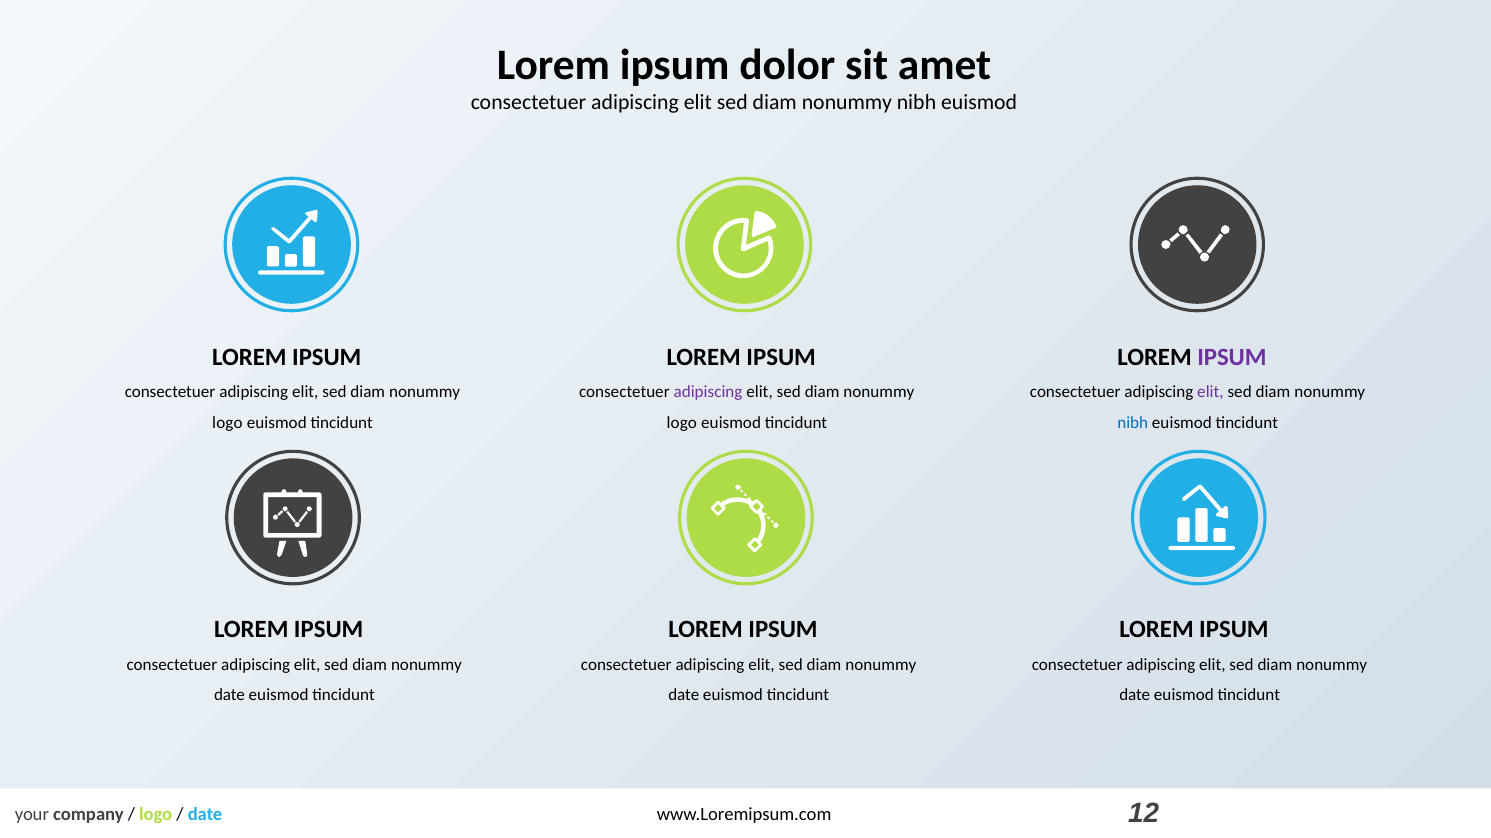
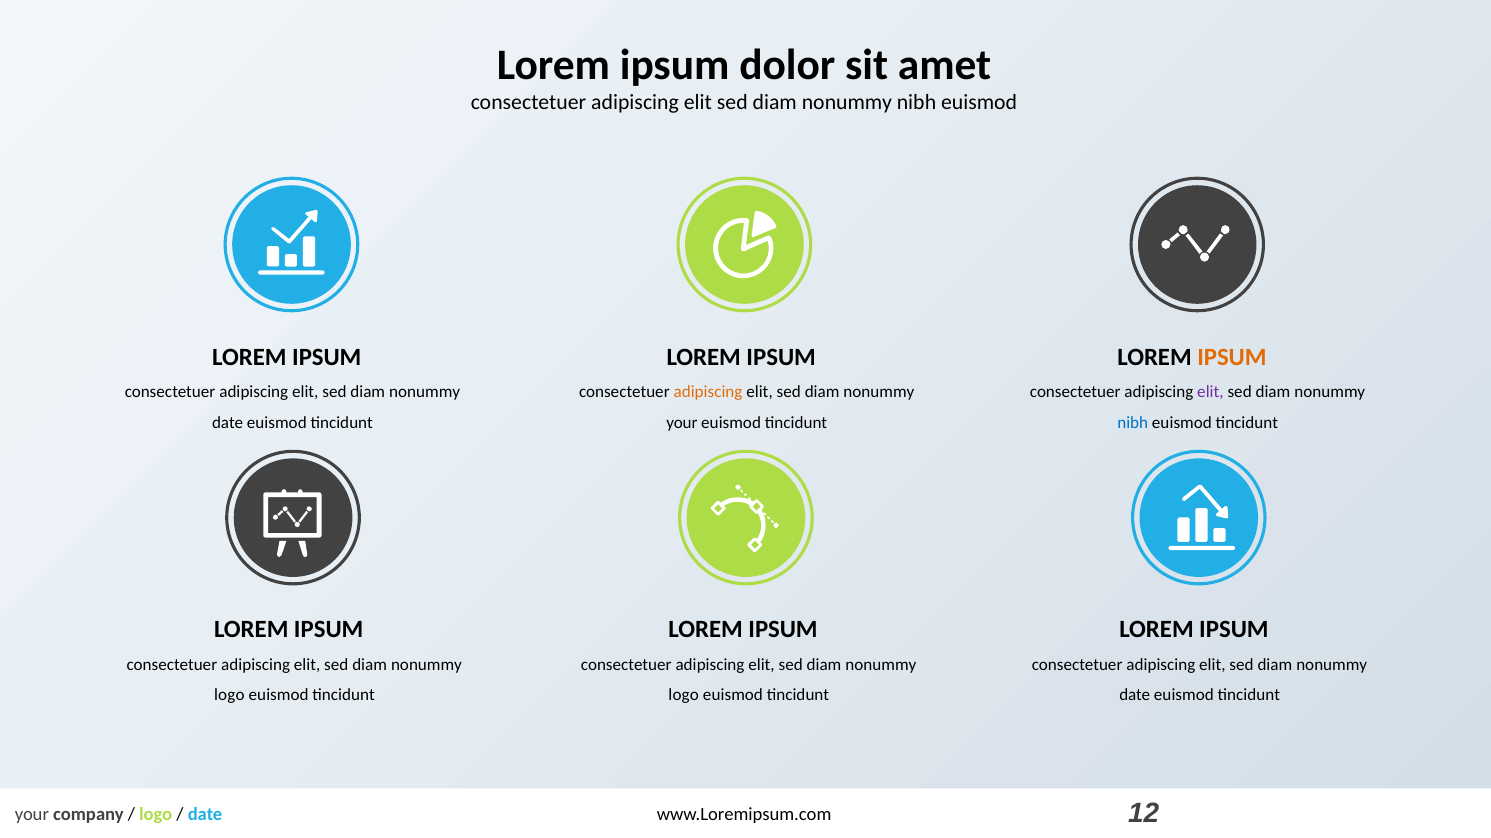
IPSUM colour: purple -> orange (1232, 357)
adipiscing colour: purple -> orange (708, 392)
logo: logo -> date (228, 423)
logo: logo -> your (682, 423)
date: date -> logo (229, 696)
date: date -> logo (684, 696)
